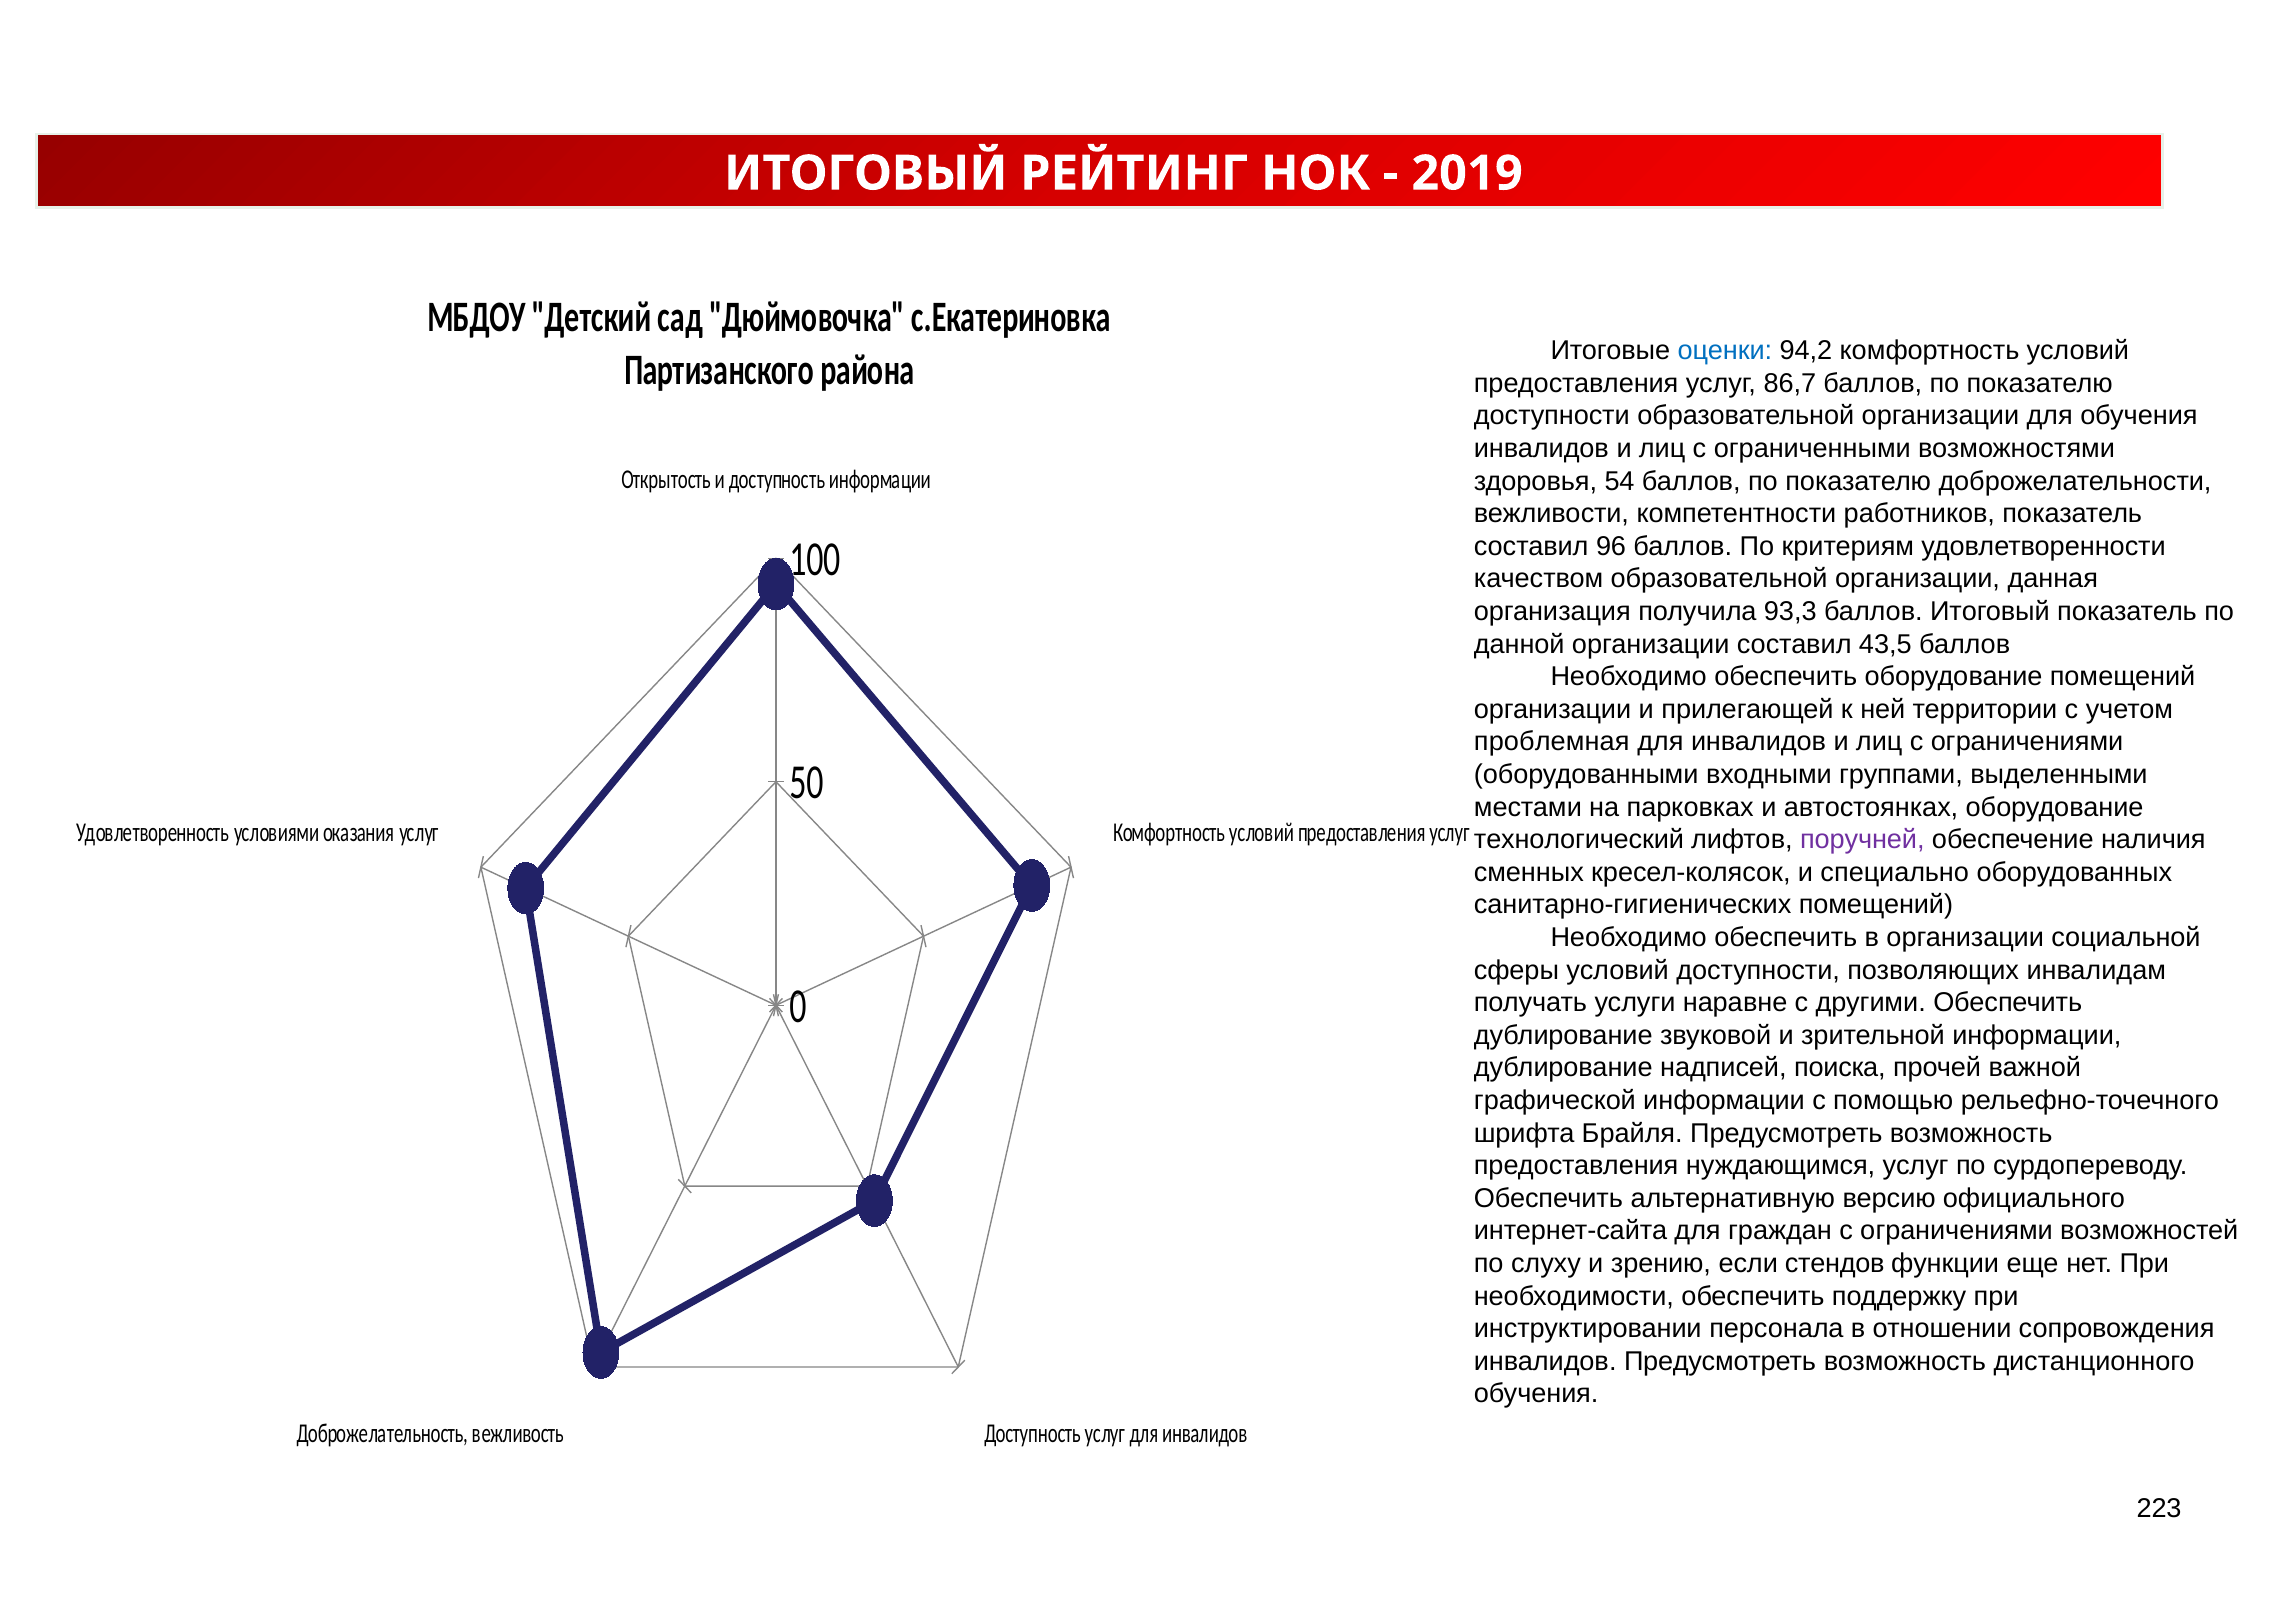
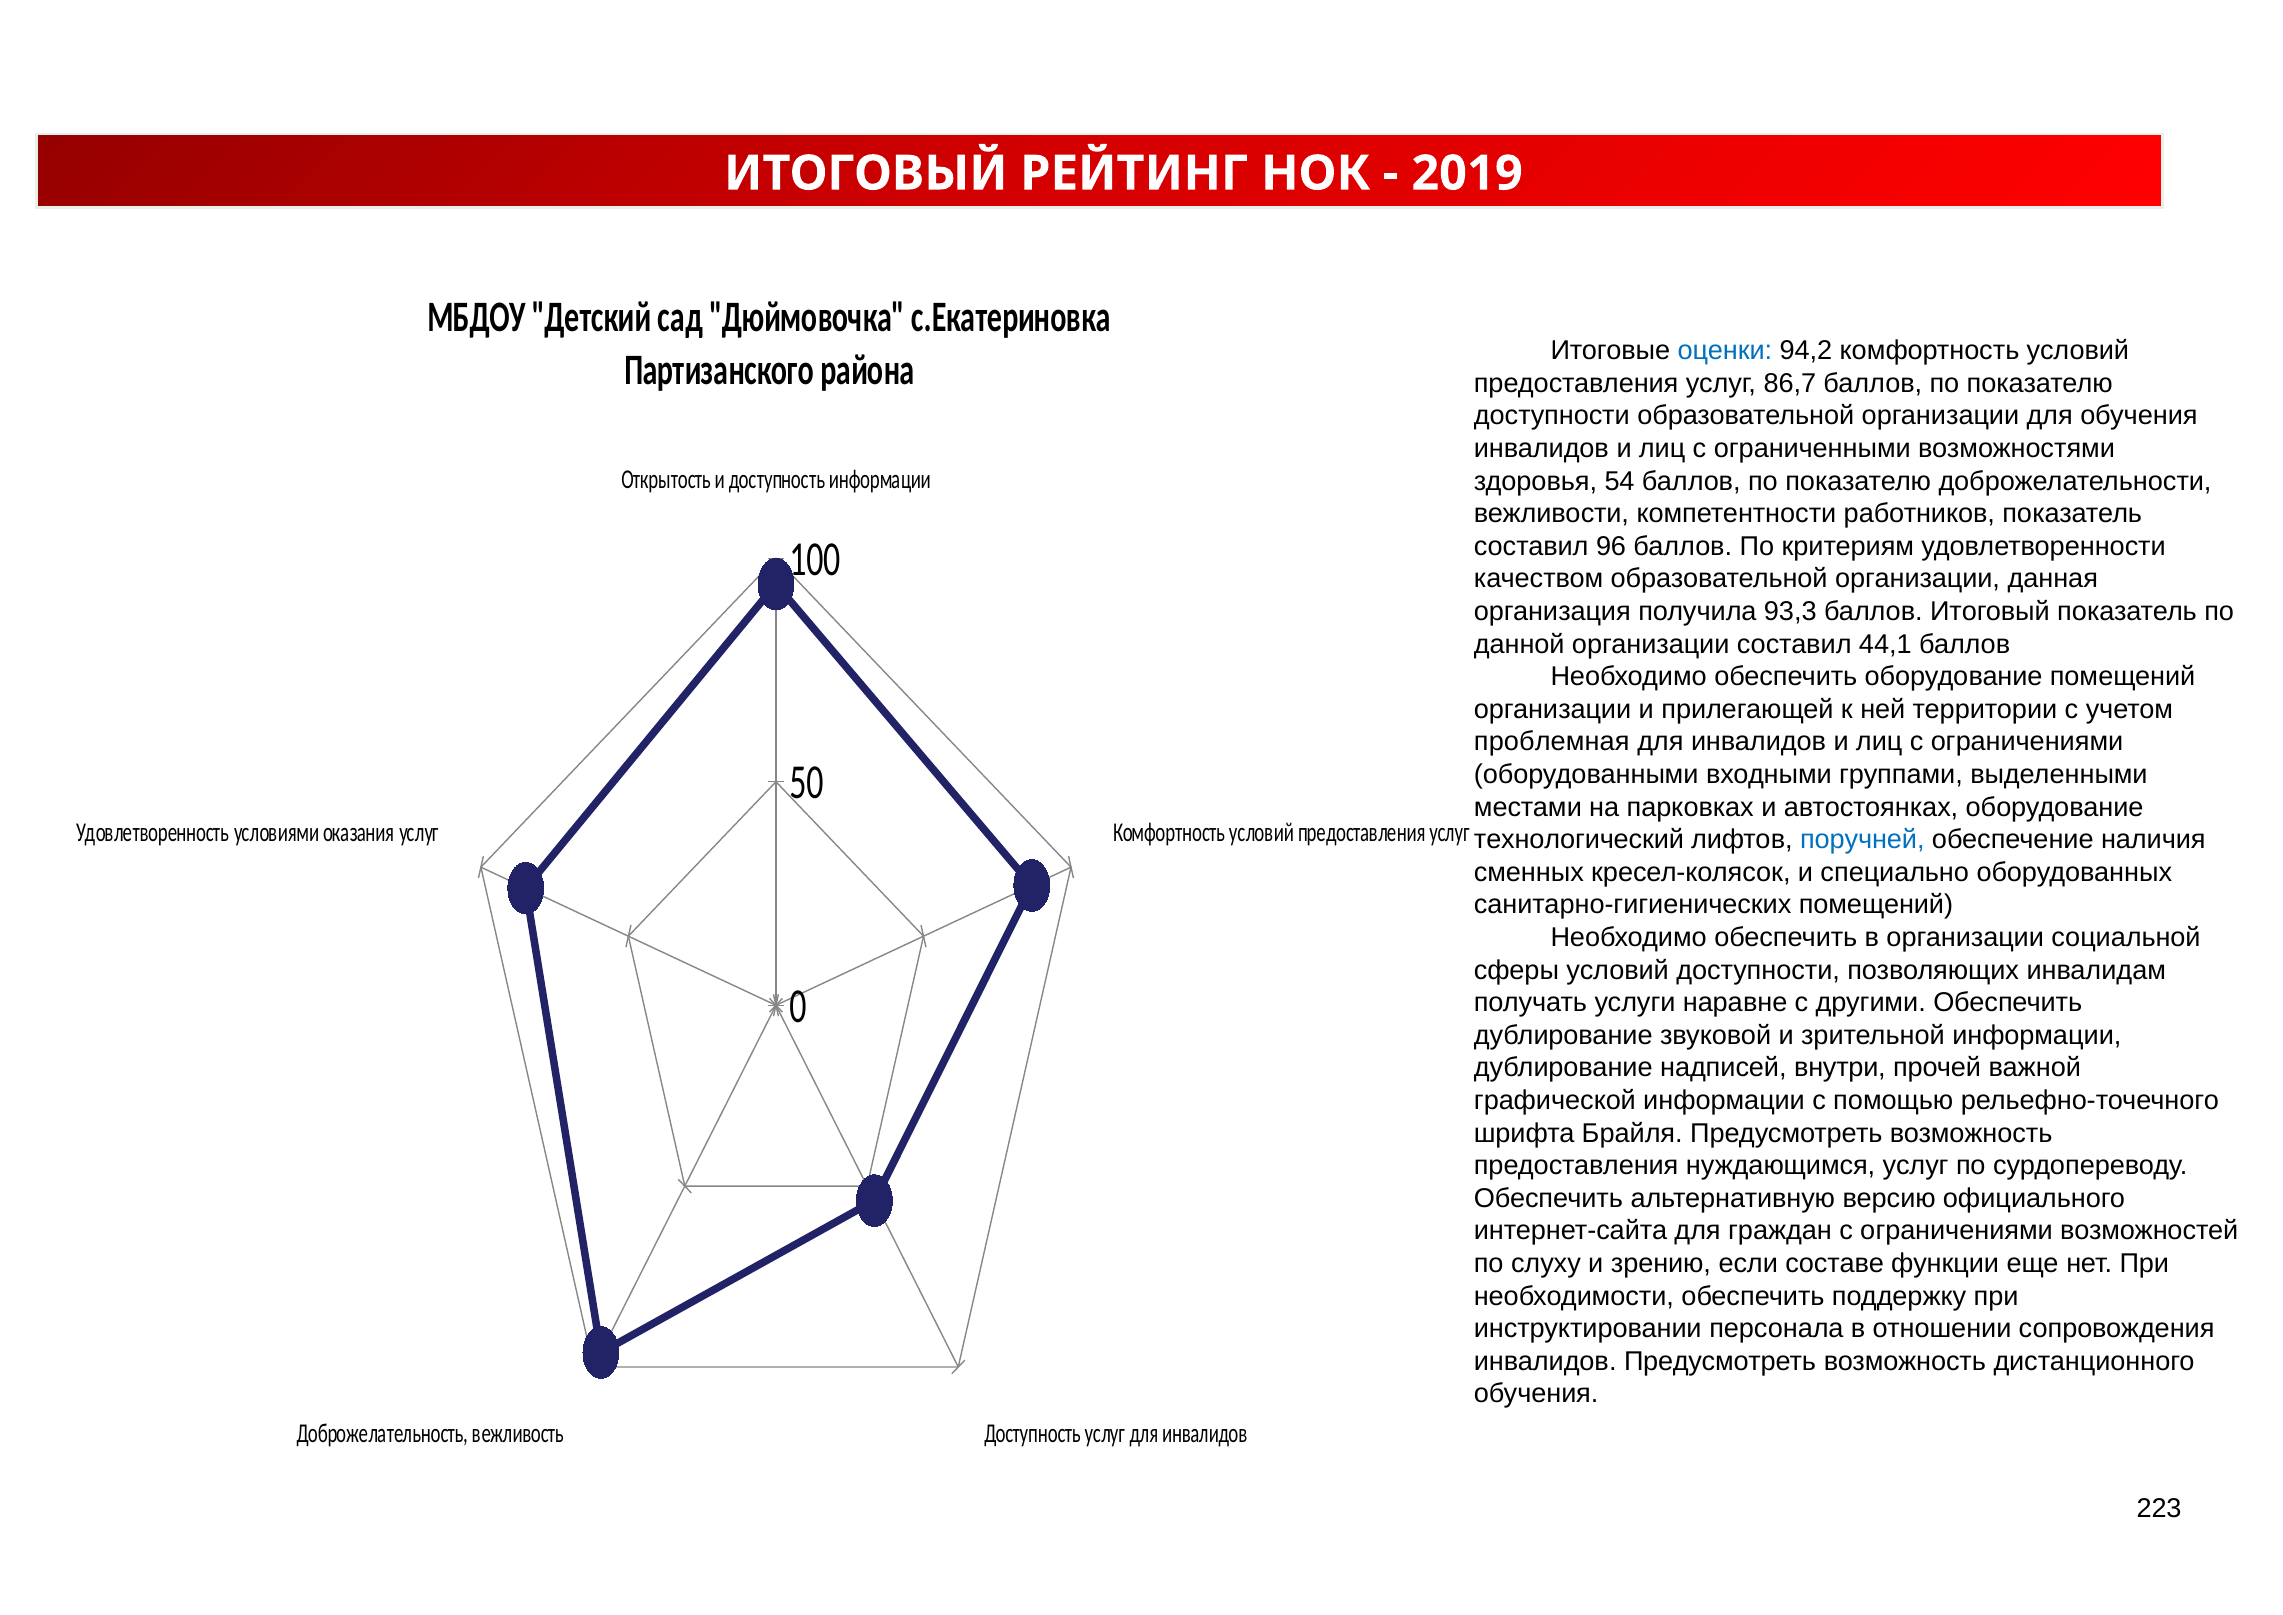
43,5: 43,5 -> 44,1 (1885, 644)
поручней colour: purple -> blue (1862, 839)
поиска: поиска -> внутри (1840, 1068)
стендов: стендов -> составе (1835, 1263)
